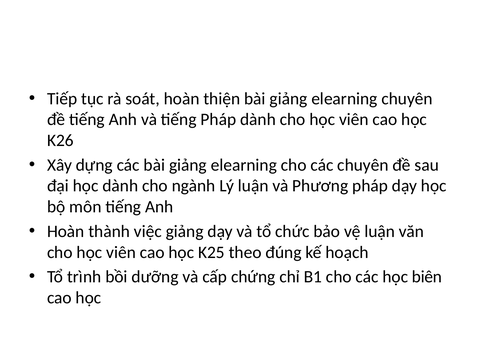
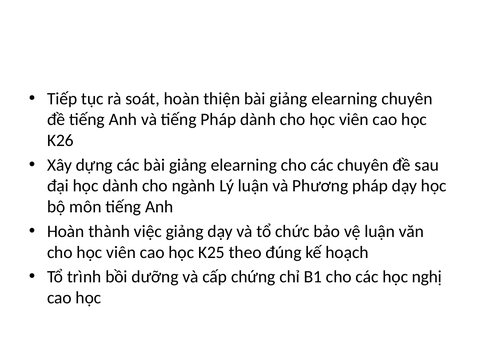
biên: biên -> nghị (427, 276)
